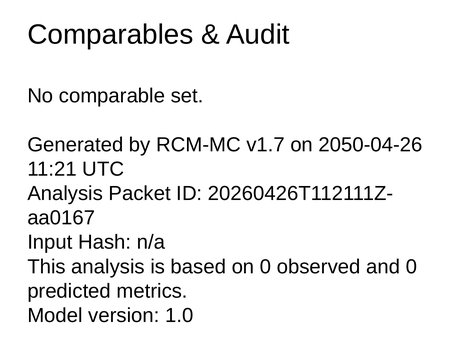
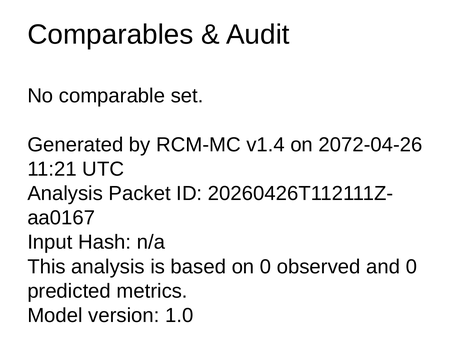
v1.7: v1.7 -> v1.4 (266, 145)
2050-04-26: 2050-04-26 -> 2072-04-26 (371, 145)
